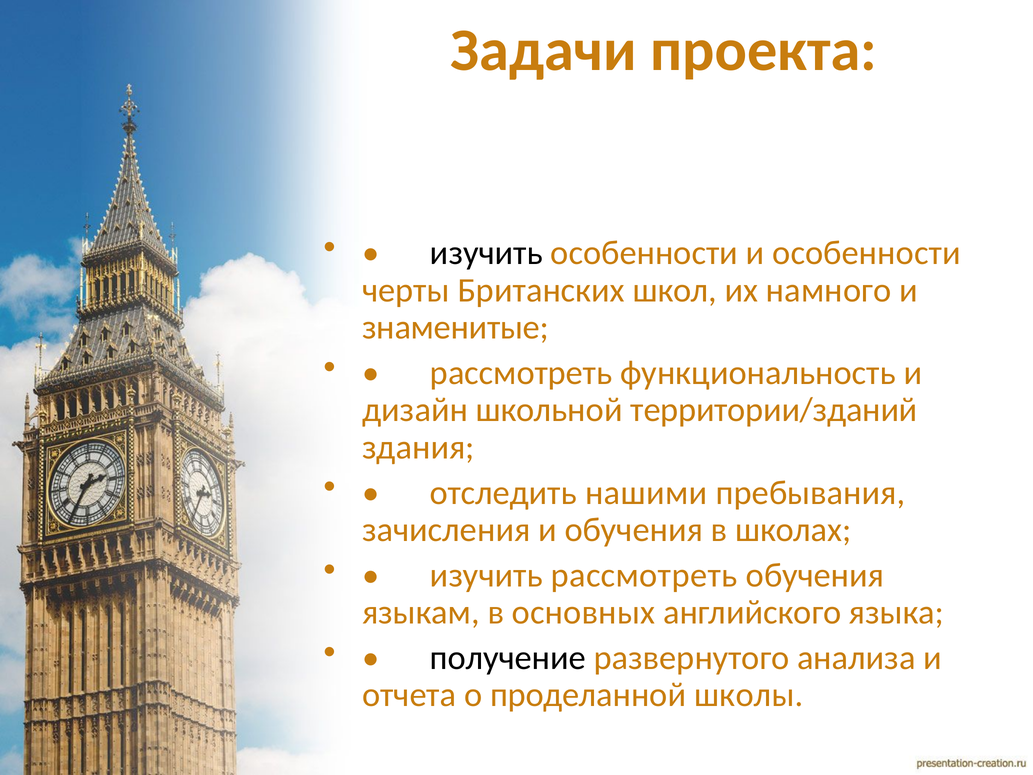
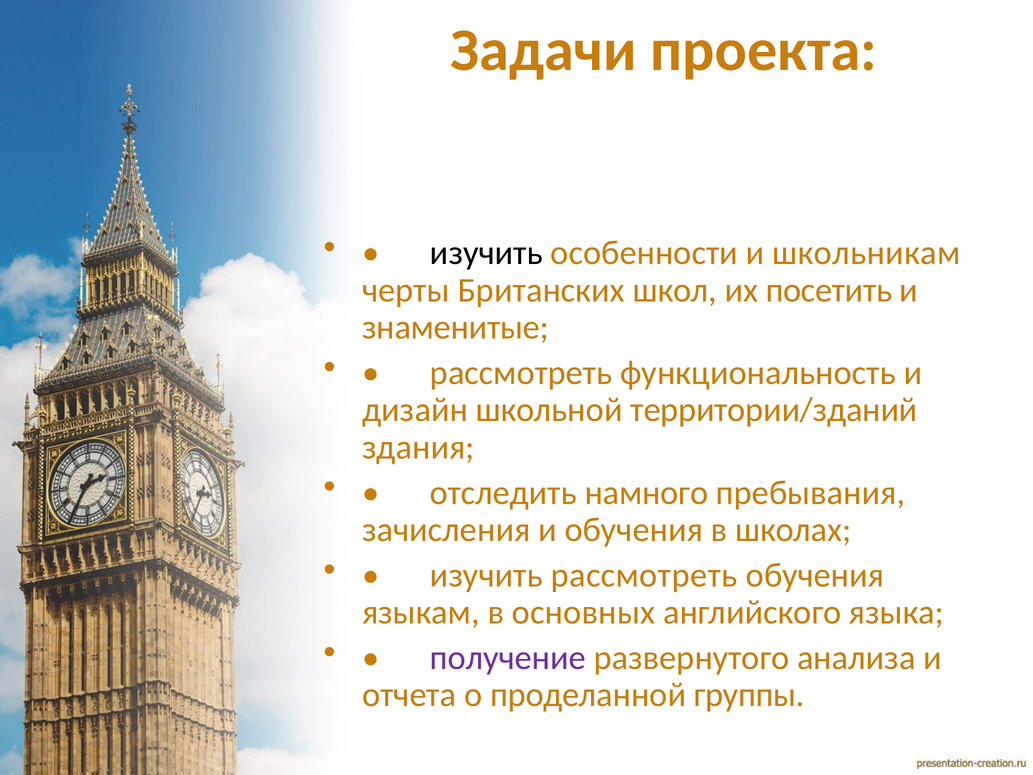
и особенности: особенности -> школьникам (866, 253)
намного: намного -> посетить (829, 290)
нашими: нашими -> намного (646, 492)
получение colour: black -> purple (508, 658)
школы: школы -> группы (749, 695)
